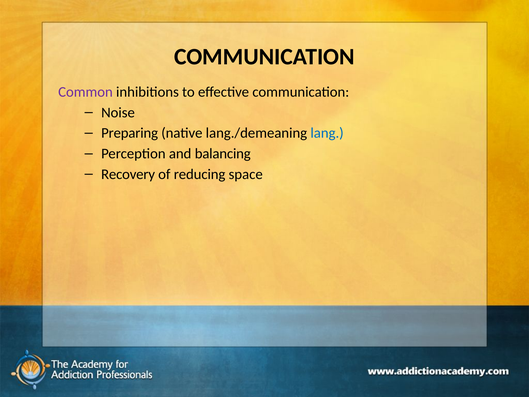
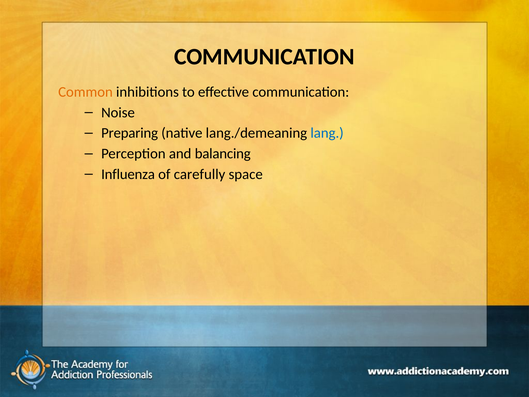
Common colour: purple -> orange (85, 92)
Recovery: Recovery -> Influenza (128, 174)
reducing: reducing -> carefully (200, 174)
